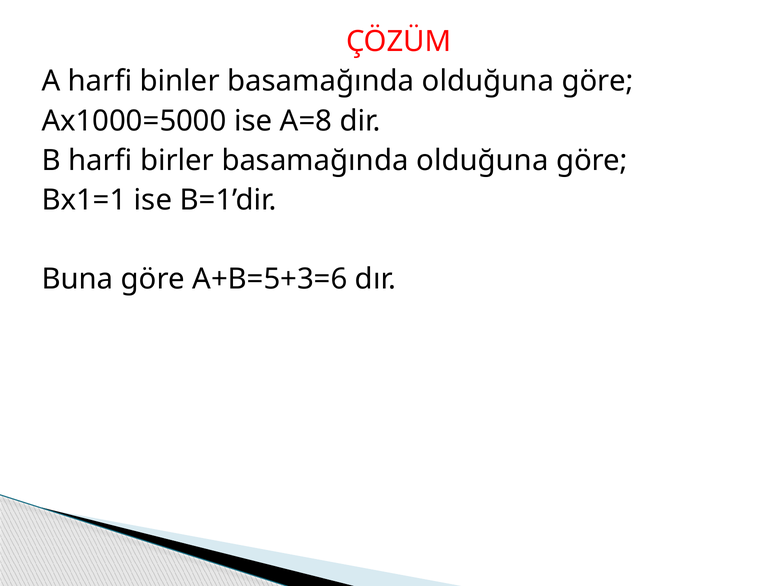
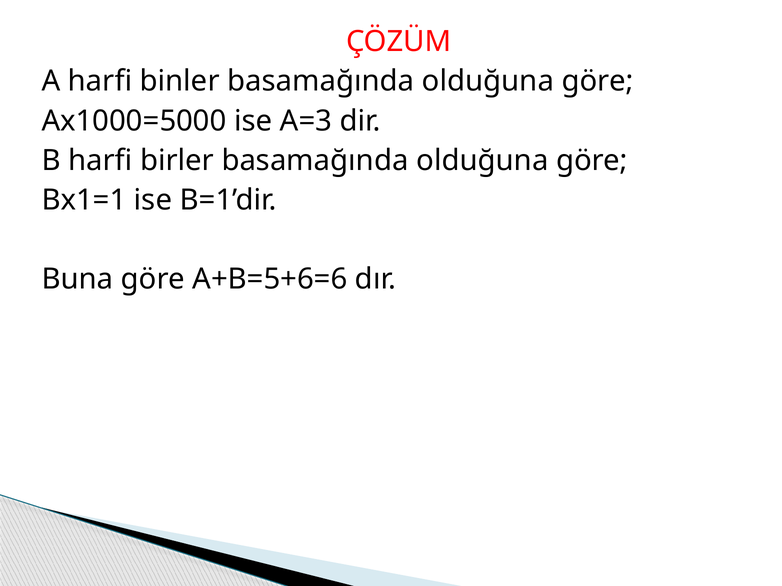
A=8: A=8 -> A=3 (306, 121)
A+B=5+3=6: A+B=5+3=6 -> A+B=5+6=6 (270, 279)
